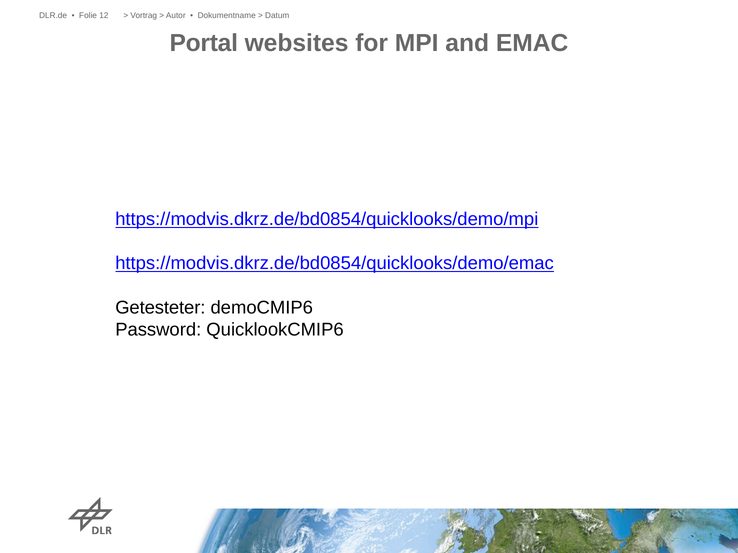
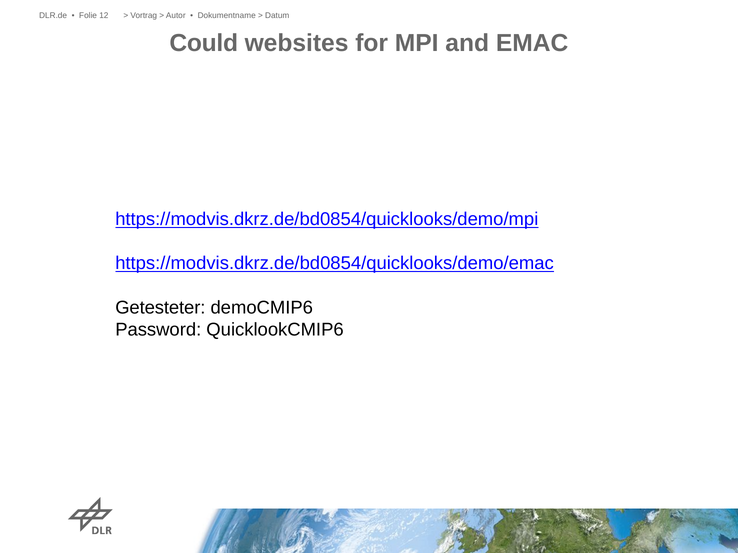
Portal: Portal -> Could (204, 43)
